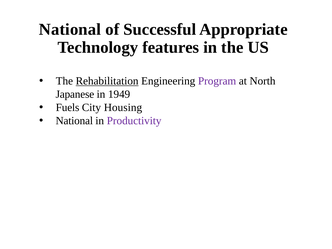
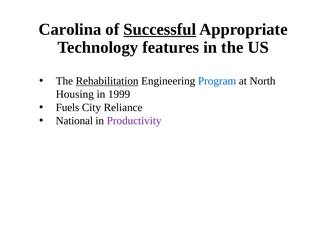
National: National -> Carolina (70, 29)
Successful underline: none -> present (160, 29)
Program colour: purple -> blue (217, 81)
Japanese: Japanese -> Housing (75, 94)
1949: 1949 -> 1999 (119, 94)
Housing: Housing -> Reliance (123, 108)
